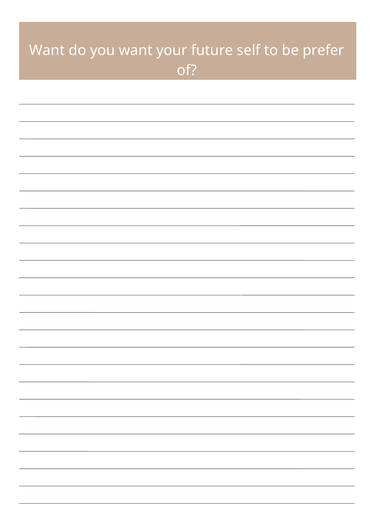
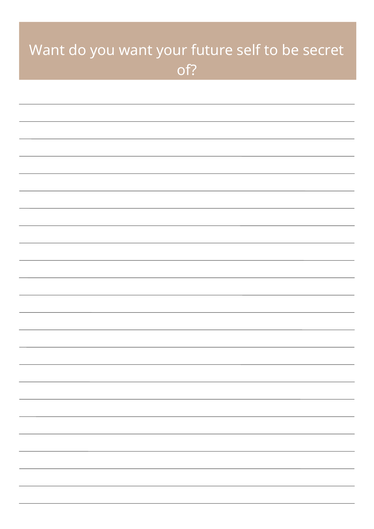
prefer: prefer -> secret (323, 50)
